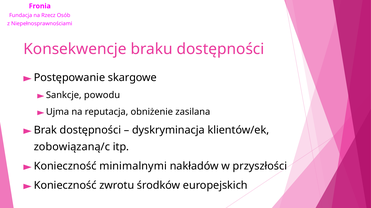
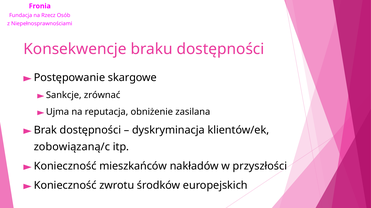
powodu: powodu -> zrównać (102, 95)
minimalnymi: minimalnymi -> mieszkańców (133, 167)
